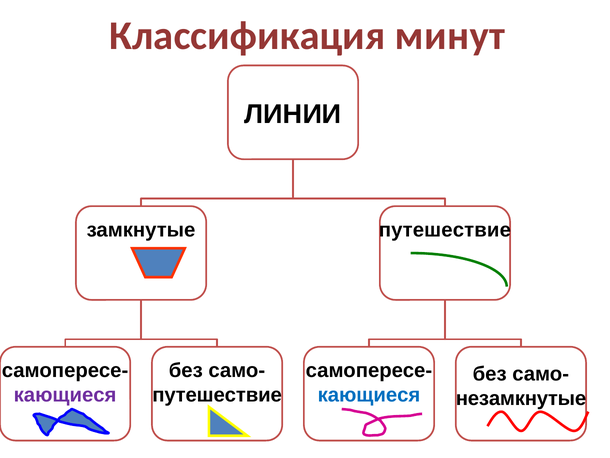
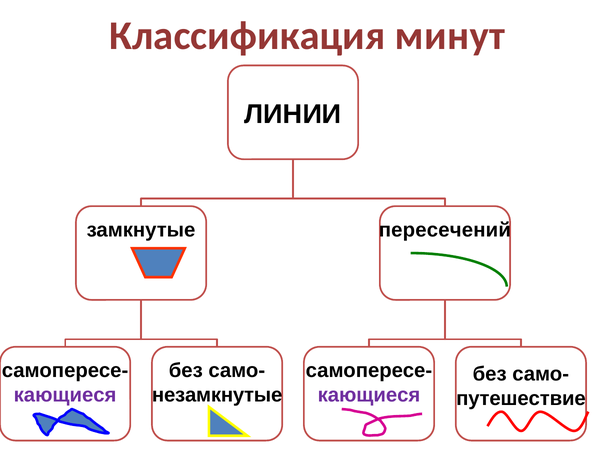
замкнутые путешествие: путешествие -> пересечений (445, 230)
путешествие: путешествие -> незамкнутые (217, 395)
кающиеся colour: blue -> purple (369, 395)
незамкнутые: незамкнутые -> путешествие (521, 398)
